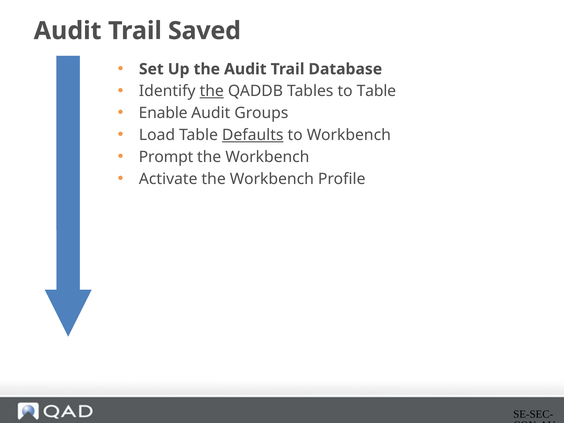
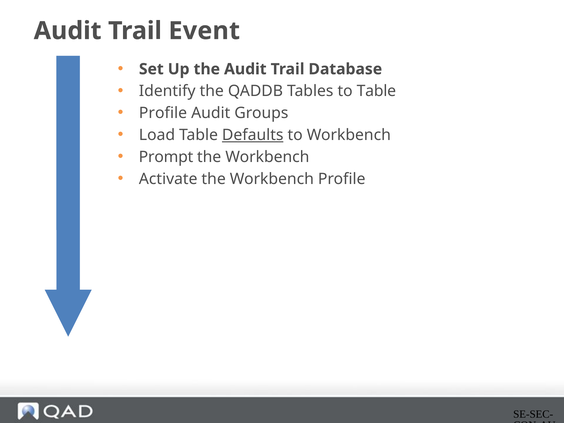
Saved: Saved -> Event (204, 31)
the underline: present -> none (212, 91)
Enable: Enable -> Profile (163, 113)
